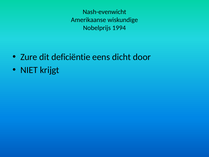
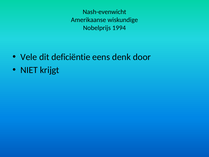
Zure: Zure -> Vele (29, 57)
dicht: dicht -> denk (121, 57)
